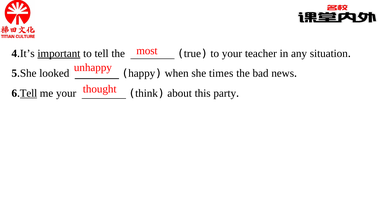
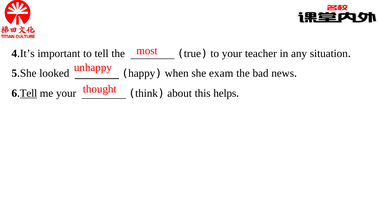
important underline: present -> none (59, 53)
times: times -> exam (221, 73)
party: party -> helps (225, 93)
